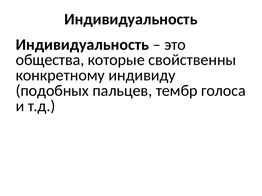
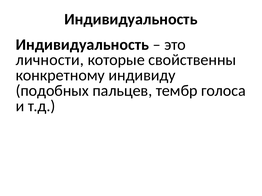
общества: общества -> личности (50, 60)
